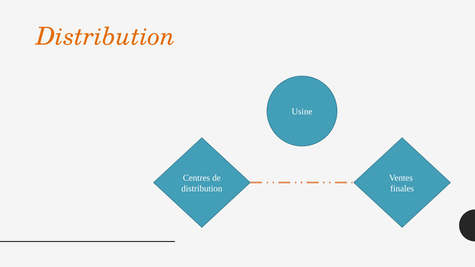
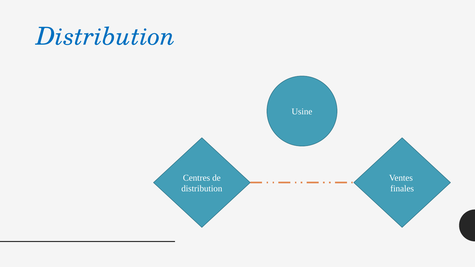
Distribution colour: orange -> blue (106, 37)
